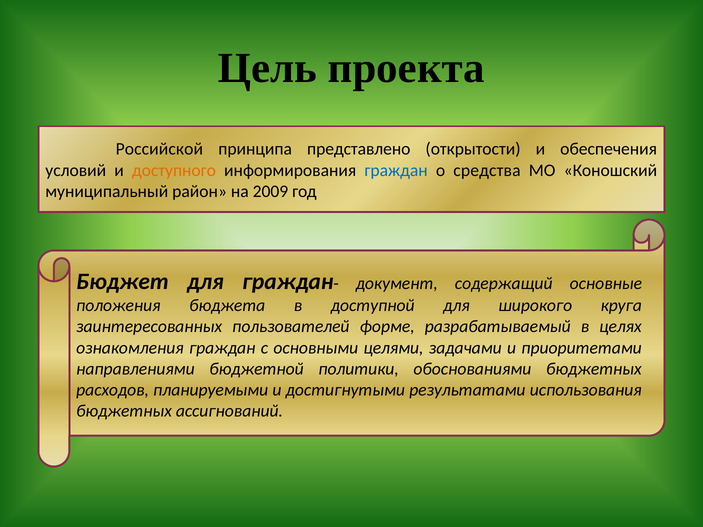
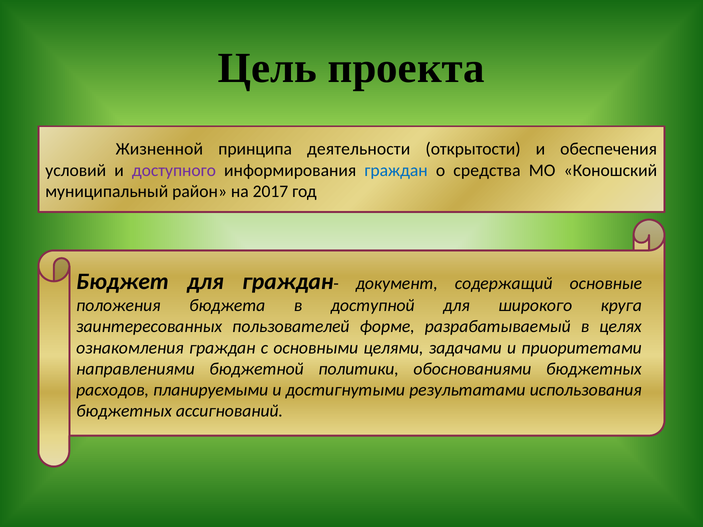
Российской: Российской -> Жизненной (159, 149)
представлено: представлено -> деятельности (359, 149)
доступного colour: orange -> purple (174, 170)
2009: 2009 -> 2017 (270, 191)
